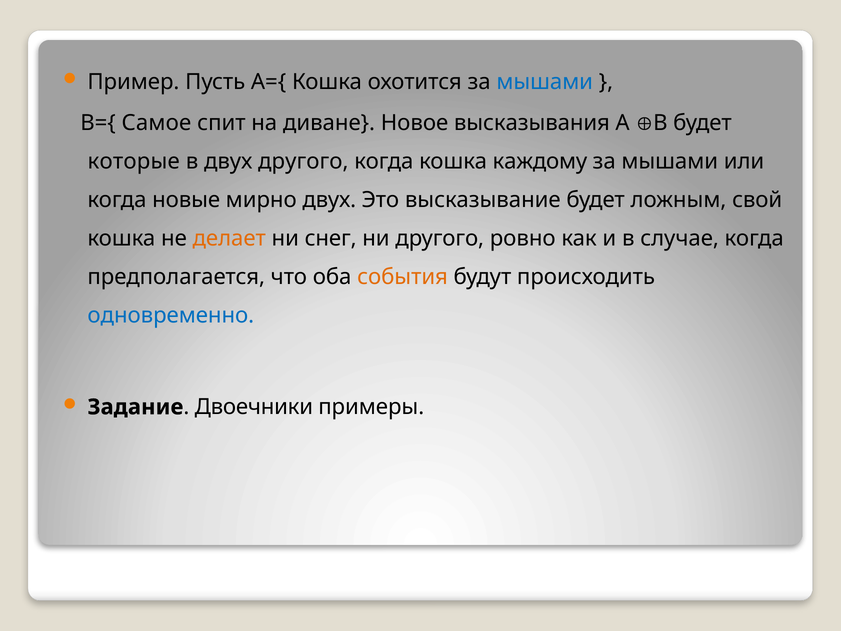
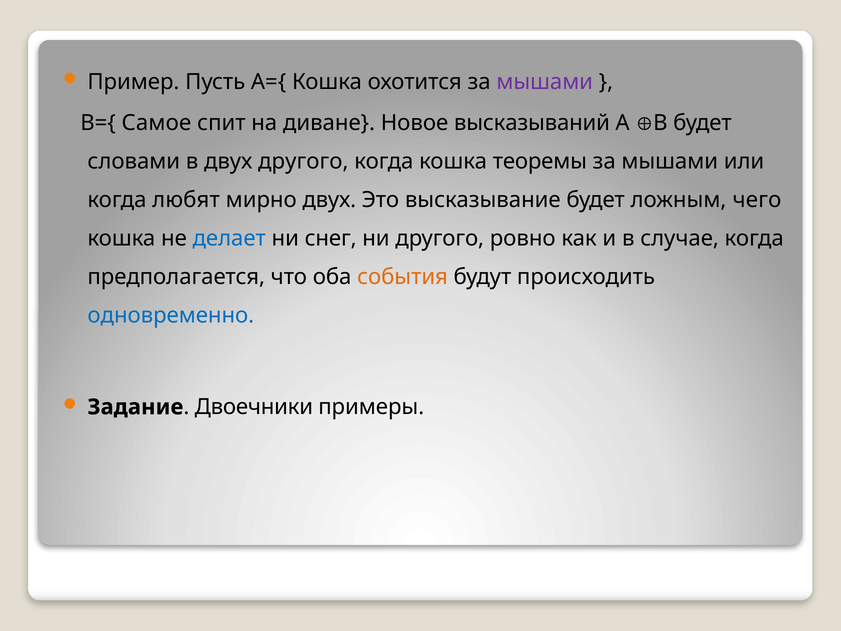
мышами colour: blue -> purple (545, 82)
высказывания: высказывания -> высказываний (532, 123)
которые: которые -> словами (134, 161)
каждому: каждому -> теоремы (540, 161)
новые: новые -> любят (186, 200)
свой: свой -> чего (757, 200)
делает colour: orange -> blue (229, 238)
